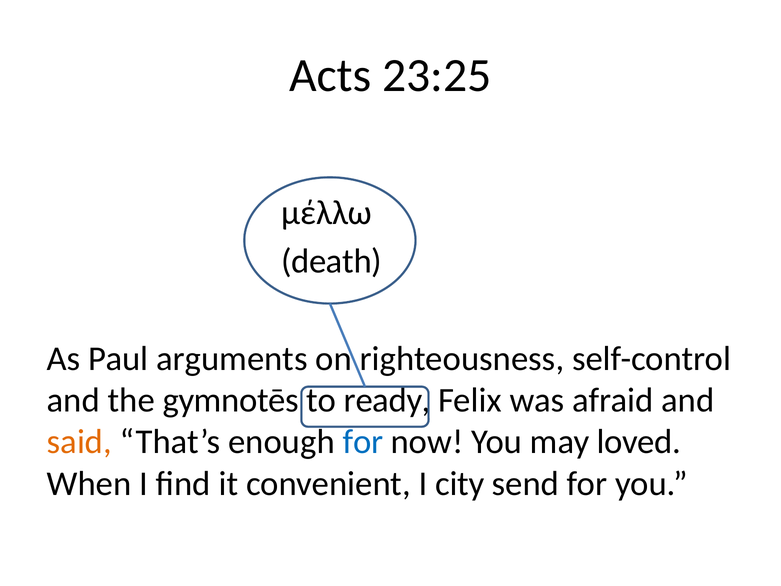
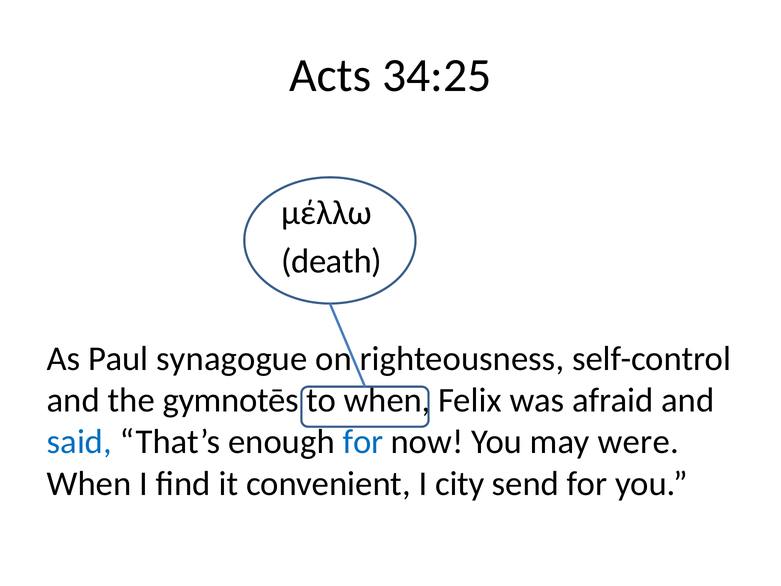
23:25: 23:25 -> 34:25 (437, 76)
arguments: arguments -> synagogue (232, 358)
to ready: ready -> when (387, 400)
said colour: orange -> blue (79, 442)
loved: loved -> were (638, 442)
